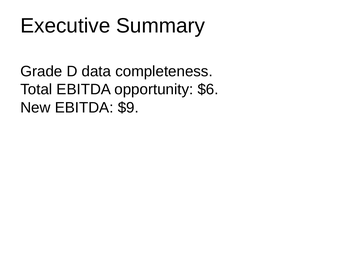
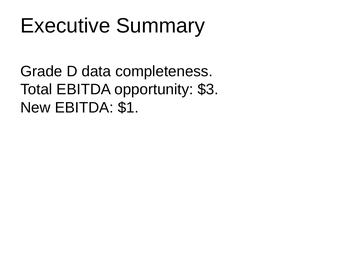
$6: $6 -> $3 (208, 89)
$9: $9 -> $1 (128, 108)
